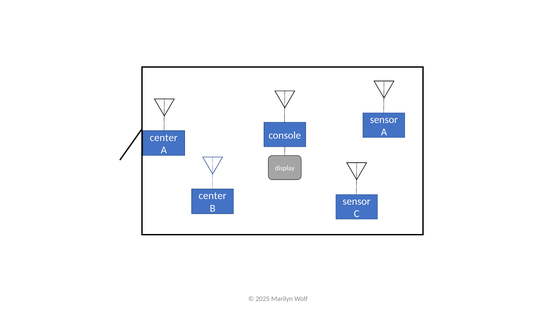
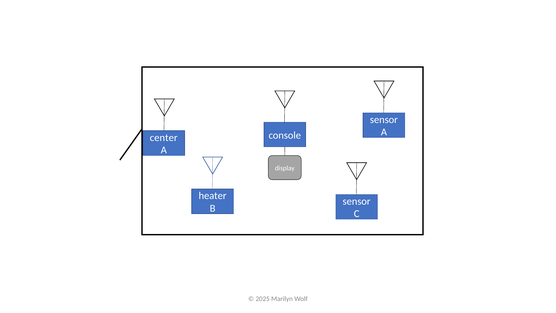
center: center -> heater (213, 196)
